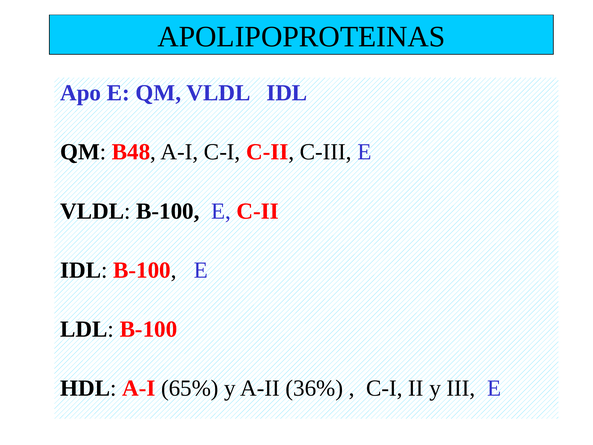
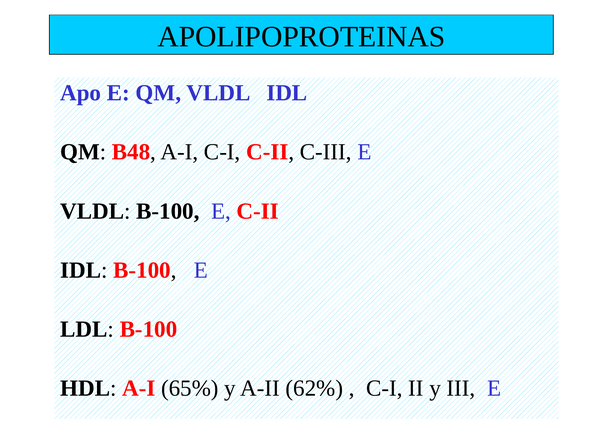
36%: 36% -> 62% (314, 388)
